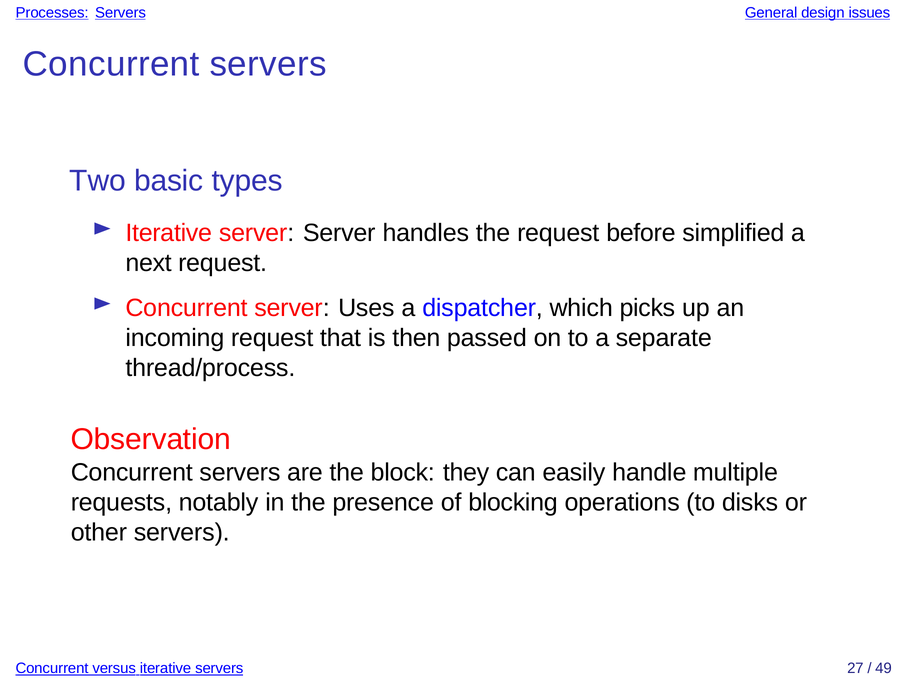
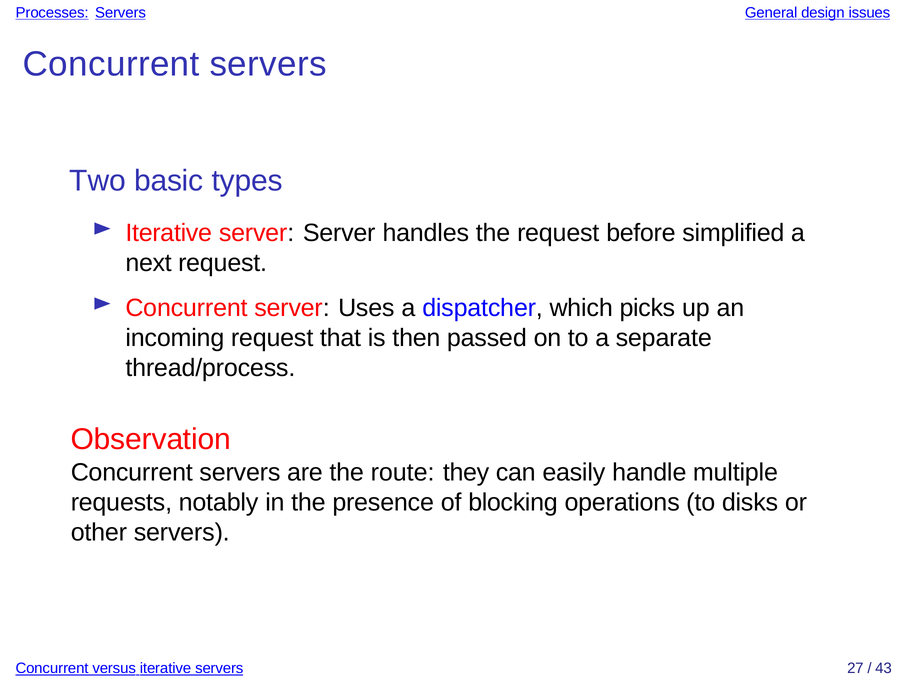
block: block -> route (403, 473)
49: 49 -> 43 (884, 669)
